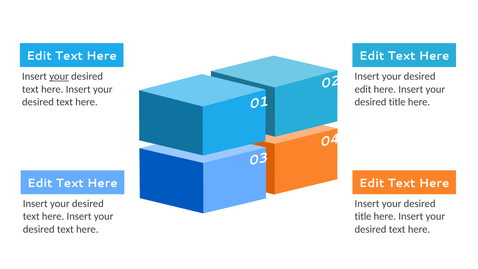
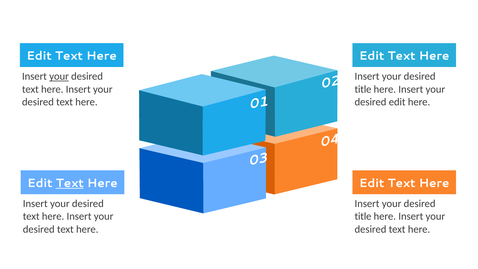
edit: edit -> title (363, 89)
title: title -> edit (397, 102)
Text underline: none -> present (70, 183)
